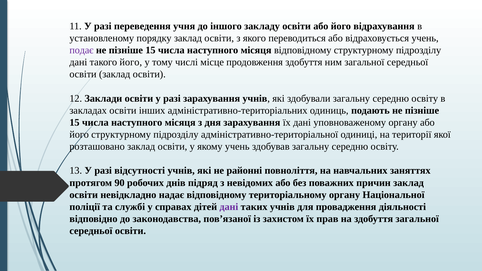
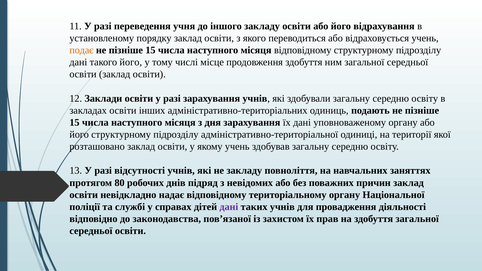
подає colour: purple -> orange (82, 50)
не районні: районні -> закладу (244, 171)
90: 90 -> 80 (120, 183)
